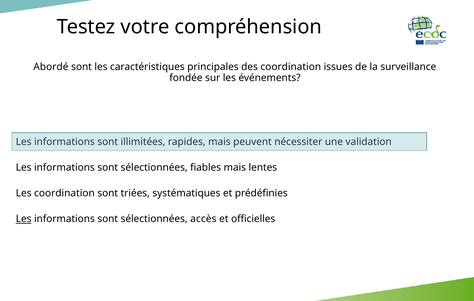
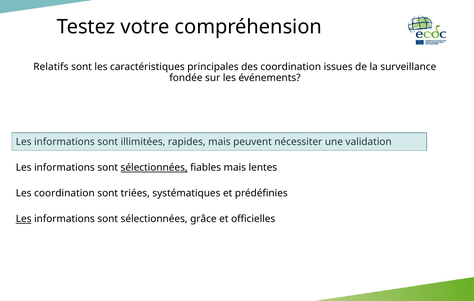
Abordé: Abordé -> Relatifs (51, 67)
sélectionnées underline: none -> present (154, 168)
accès: accès -> grâce (203, 219)
